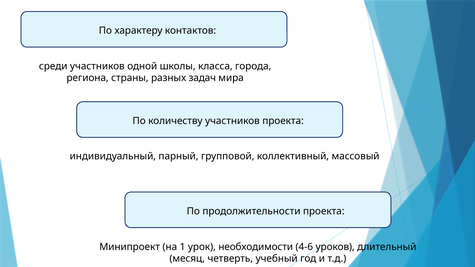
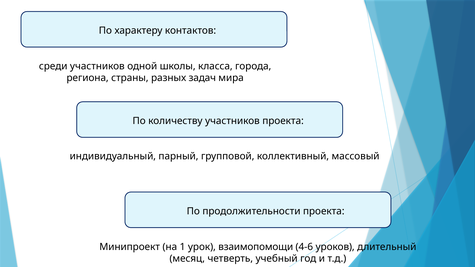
необходимости: необходимости -> взаимопомощи (256, 247)
